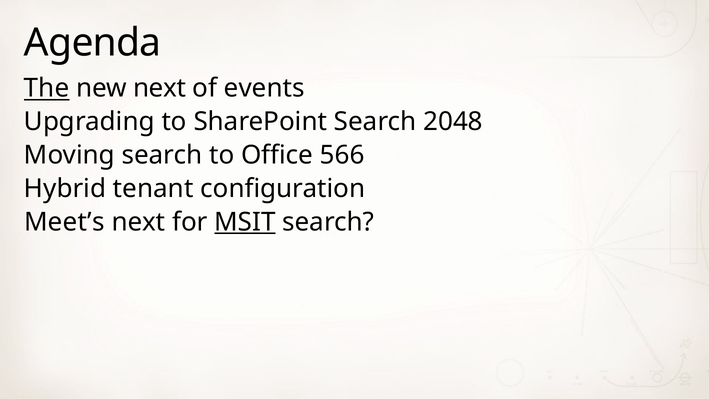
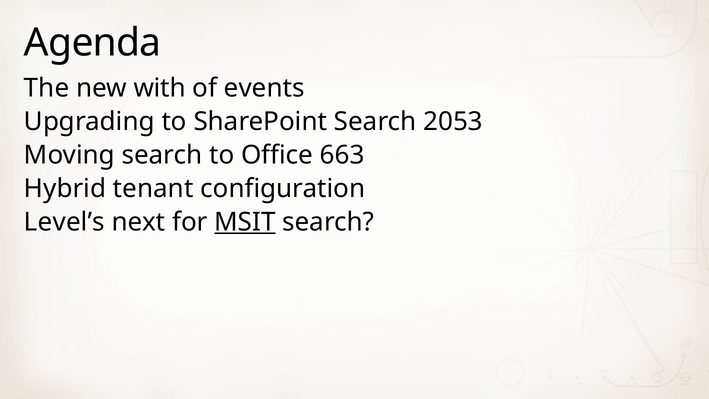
The underline: present -> none (47, 88)
new next: next -> with (160, 88)
2048: 2048 -> 2053 (453, 122)
566: 566 -> 663 (342, 155)
Meet’s: Meet’s -> Level’s (64, 222)
